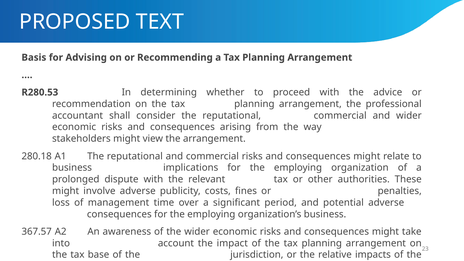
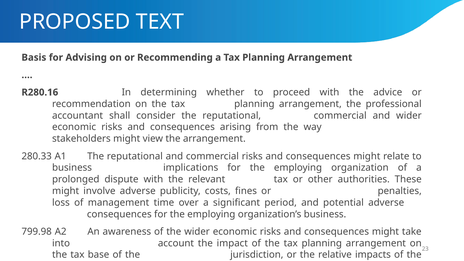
R280.53: R280.53 -> R280.16 (40, 92)
280.18: 280.18 -> 280.33 (37, 156)
367.57: 367.57 -> 799.98 (37, 232)
